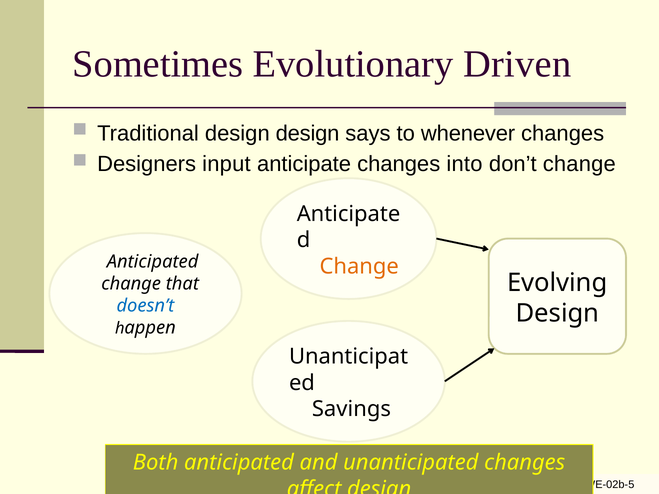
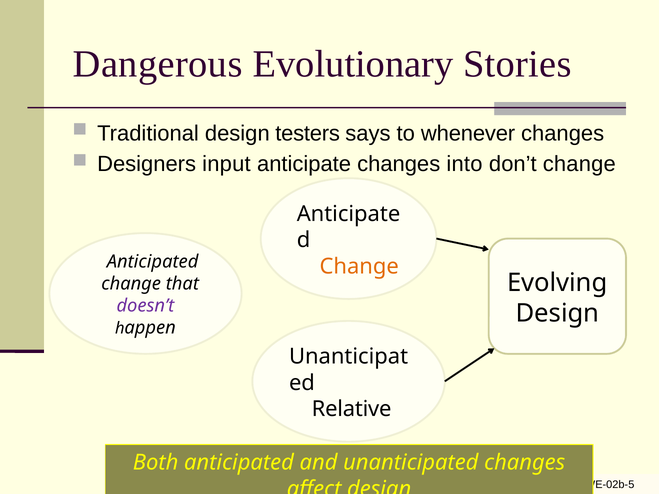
Sometimes: Sometimes -> Dangerous (158, 64)
Driven: Driven -> Stories (517, 64)
design design: design -> testers (308, 133)
doesn’t colour: blue -> purple (145, 306)
Savings: Savings -> Relative (352, 409)
